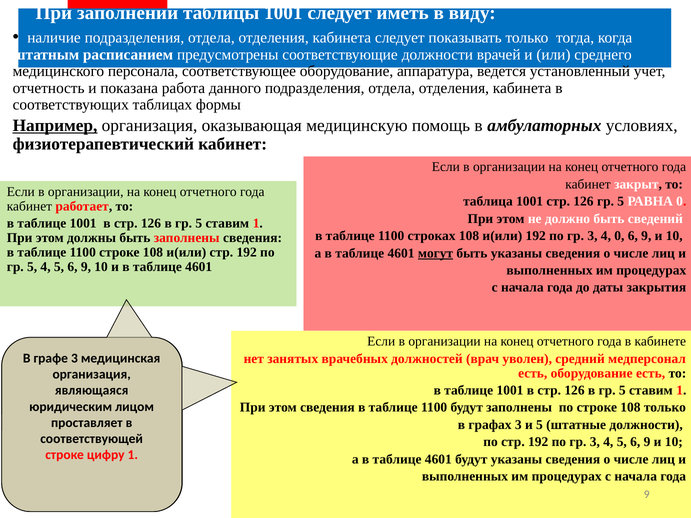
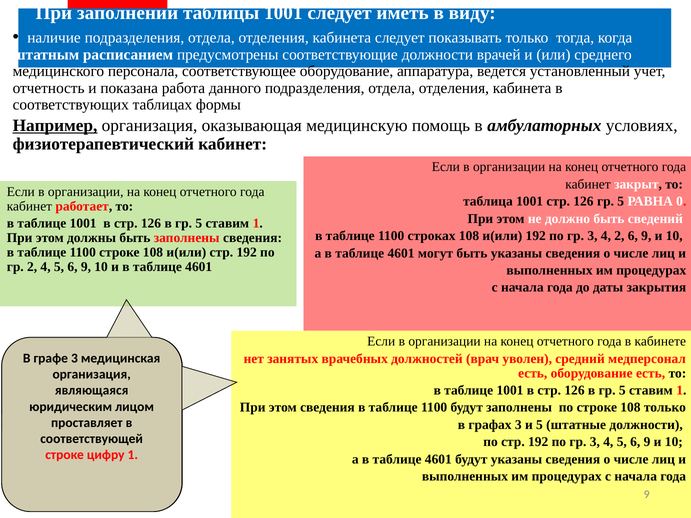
4 0: 0 -> 2 (619, 236)
могут underline: present -> none (436, 253)
5: 5 -> 2 (32, 267)
